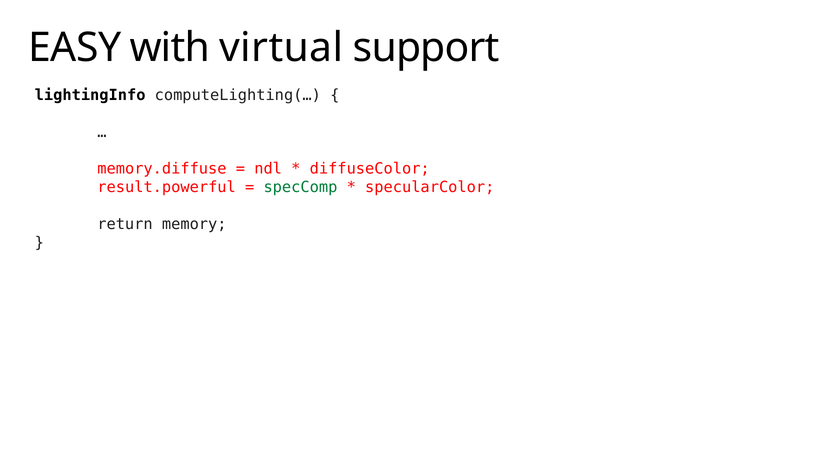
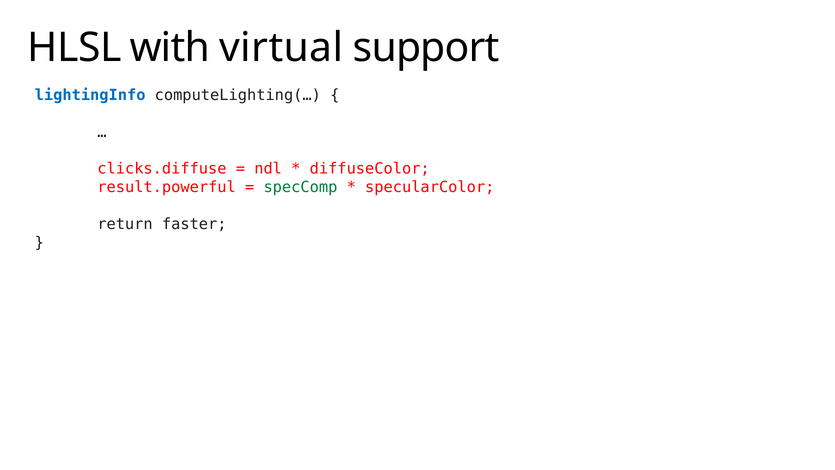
EASY: EASY -> HLSL (75, 48)
lightingInfo colour: black -> blue (90, 95)
memory.diffuse: memory.diffuse -> clicks.diffuse (162, 169)
memory: memory -> faster (194, 224)
